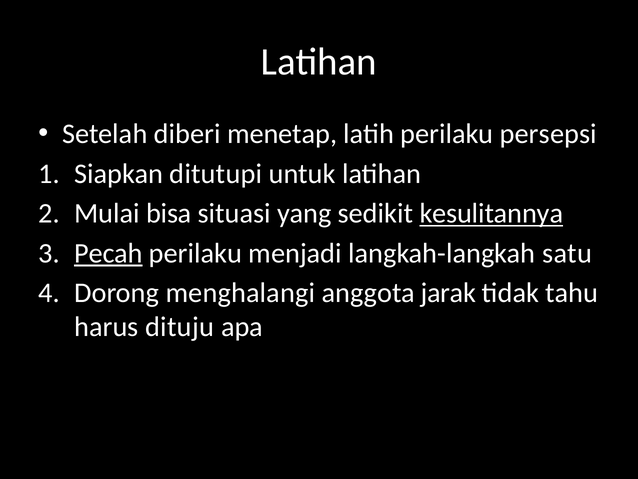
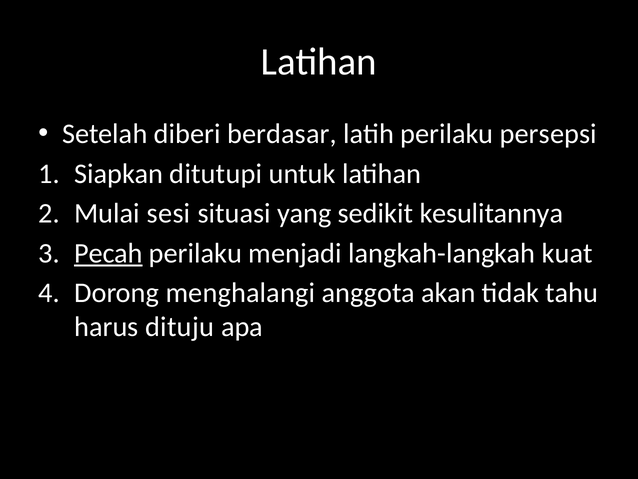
menetap: menetap -> berdasar (282, 134)
bisa: bisa -> sesi (169, 213)
kesulitannya underline: present -> none (491, 213)
satu: satu -> kuat (567, 253)
jarak: jarak -> akan (448, 293)
